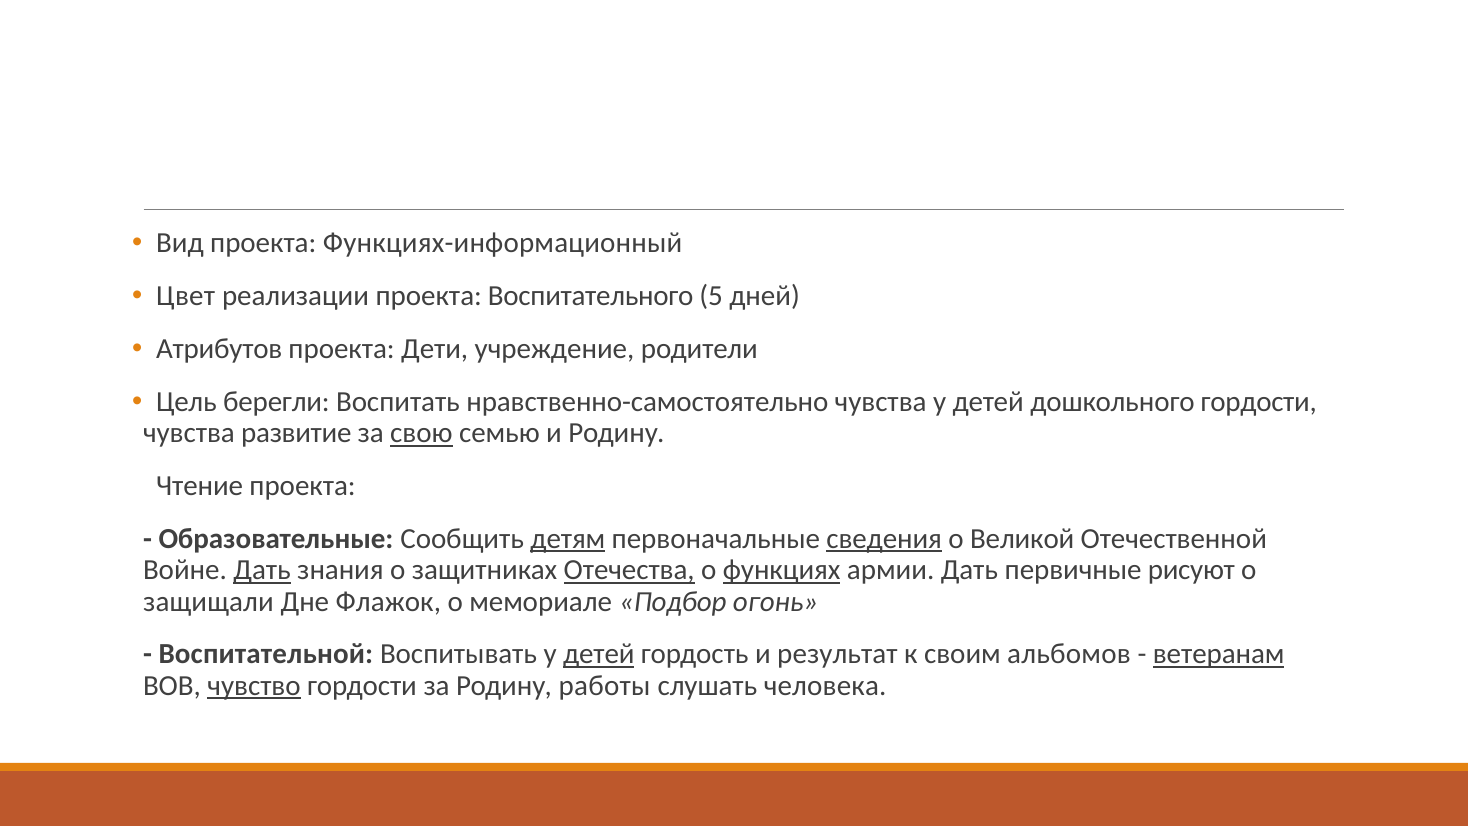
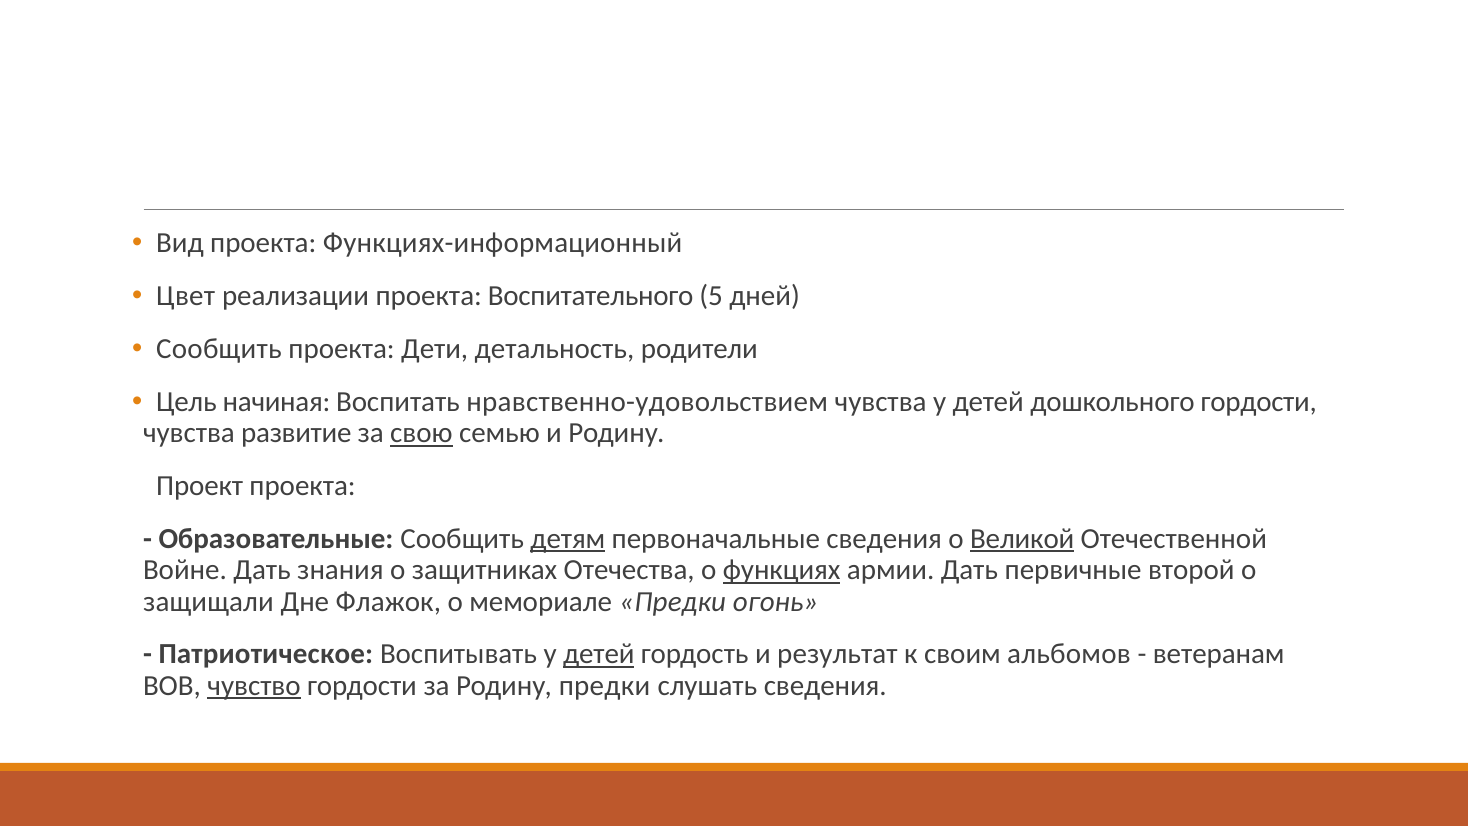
Атрибутов: Атрибутов -> Сообщить (219, 349)
учреждение: учреждение -> детальность (554, 349)
берегли: берегли -> начиная (276, 402)
нравственно-самостоятельно: нравственно-самостоятельно -> нравственно-удовольствием (647, 402)
Чтение: Чтение -> Проект (200, 486)
сведения underline: present -> none (884, 539)
Великой underline: none -> present (1022, 539)
Дать underline: present -> none (262, 570)
Отечества underline: present -> none (629, 570)
рисуют: рисуют -> второй (1191, 570)
мемориале Подбор: Подбор -> Предки (673, 601)
Воспитательной: Воспитательной -> Патриотическое (266, 654)
ветеранам underline: present -> none (1219, 654)
Родину работы: работы -> предки (605, 686)
слушать человека: человека -> сведения (825, 686)
